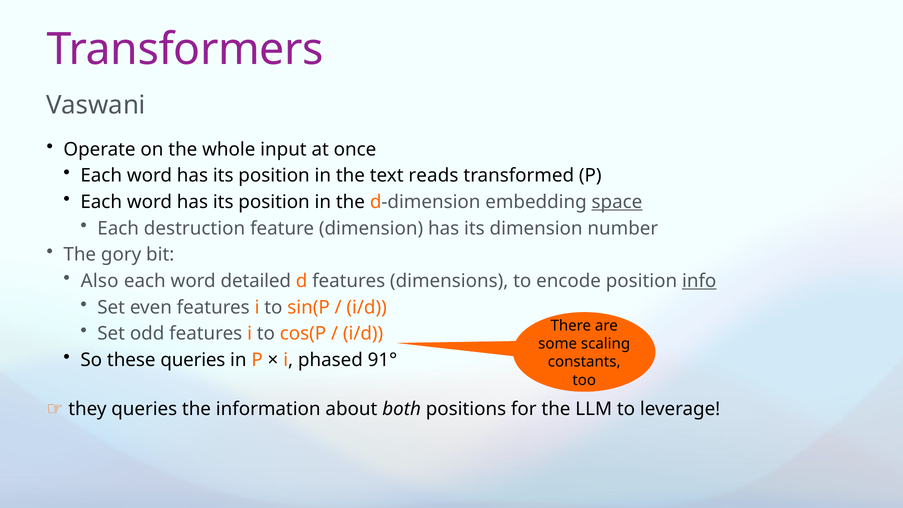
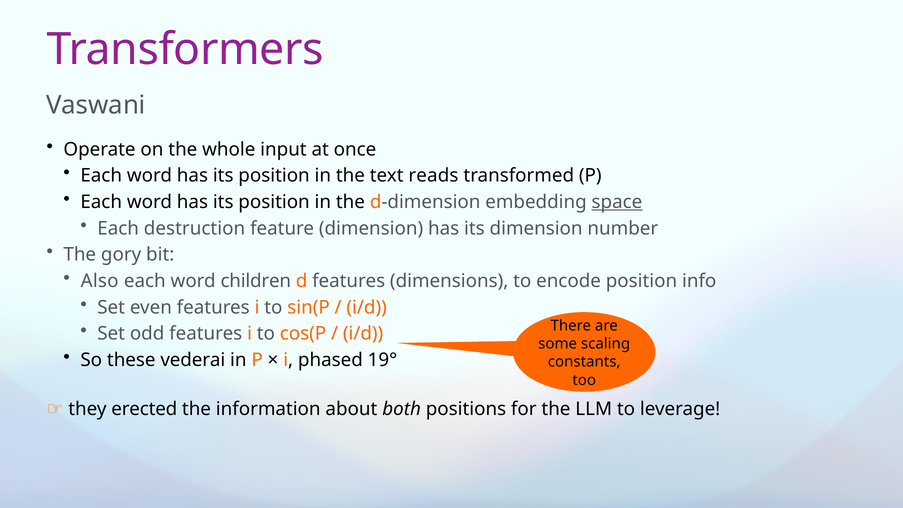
detailed: detailed -> children (256, 281)
info underline: present -> none (699, 281)
these queries: queries -> vederai (193, 360)
91°: 91° -> 19° (382, 360)
they queries: queries -> erected (144, 409)
